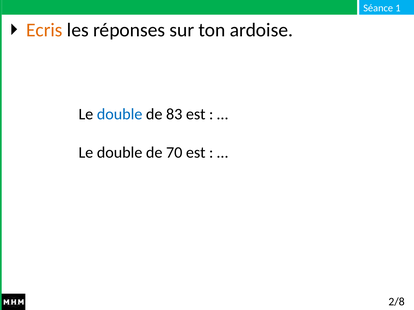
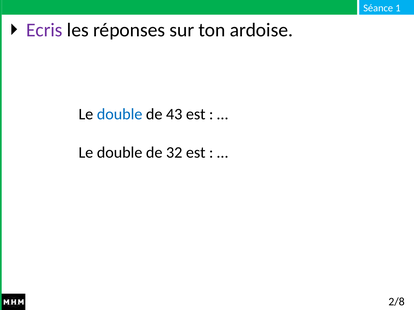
Ecris colour: orange -> purple (44, 30)
83: 83 -> 43 (174, 114)
70: 70 -> 32 (174, 153)
